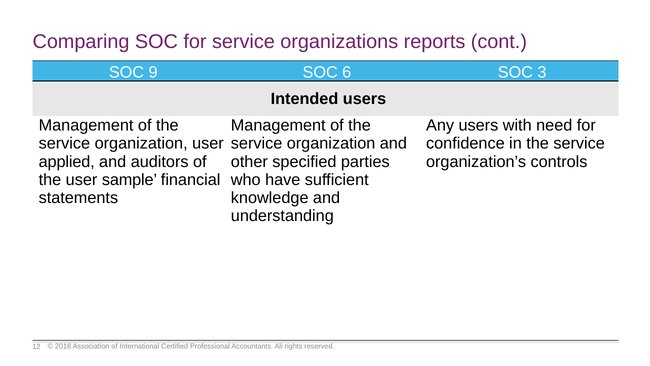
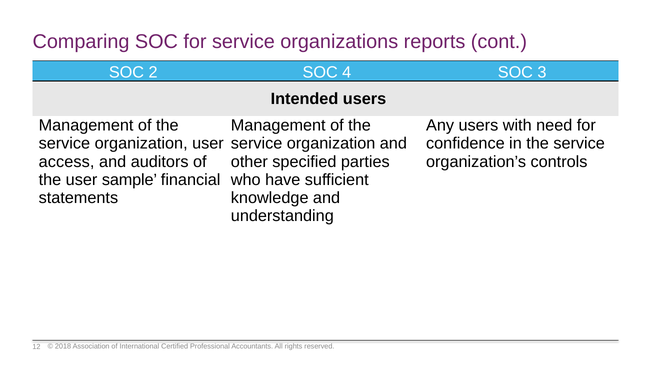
9: 9 -> 2 (153, 72)
6: 6 -> 4 (347, 72)
applied: applied -> access (67, 162)
